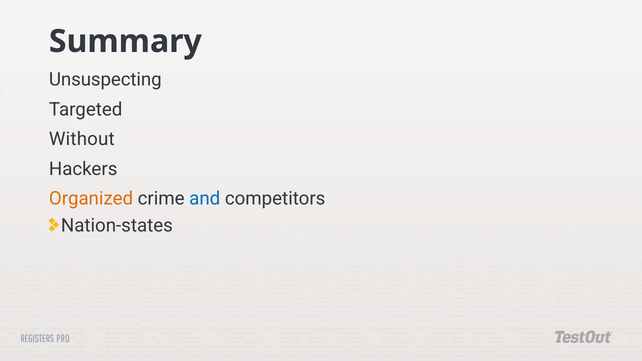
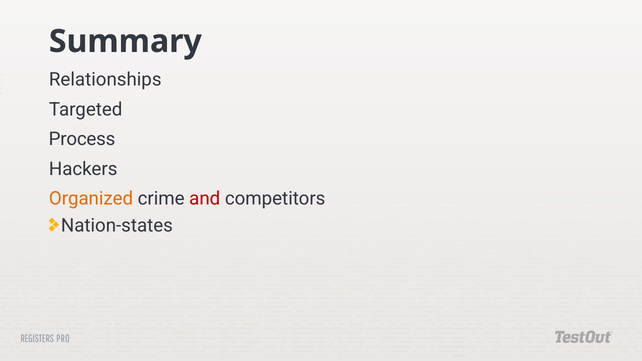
Unsuspecting: Unsuspecting -> Relationships (105, 80)
Without: Without -> Process (82, 139)
and colour: blue -> red (205, 199)
